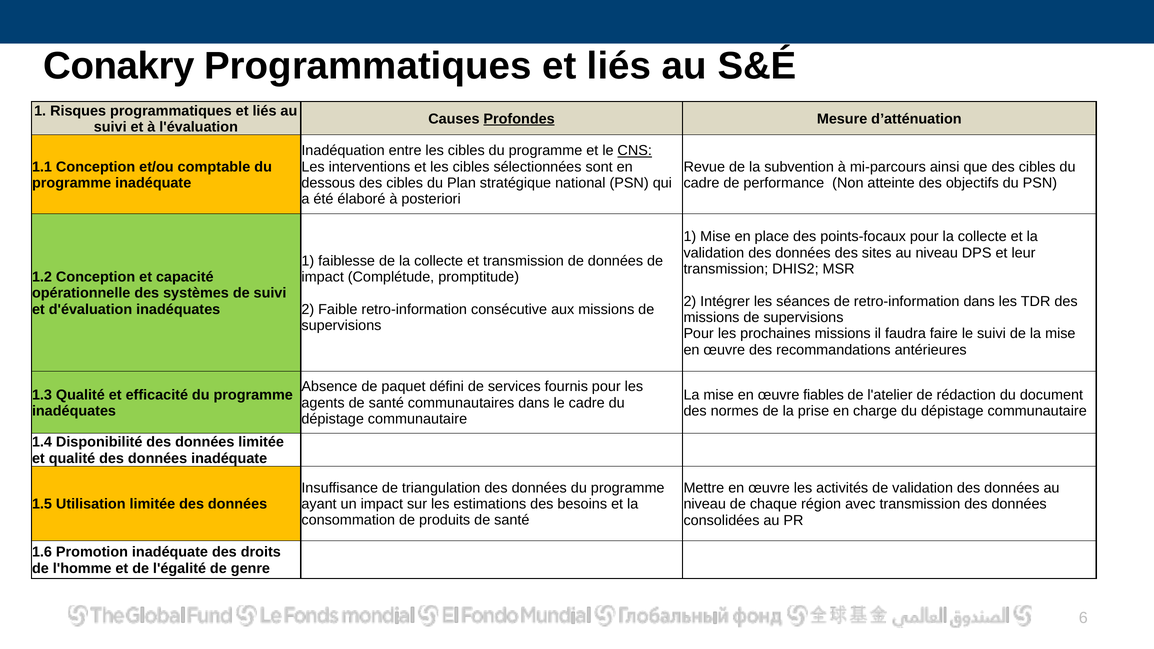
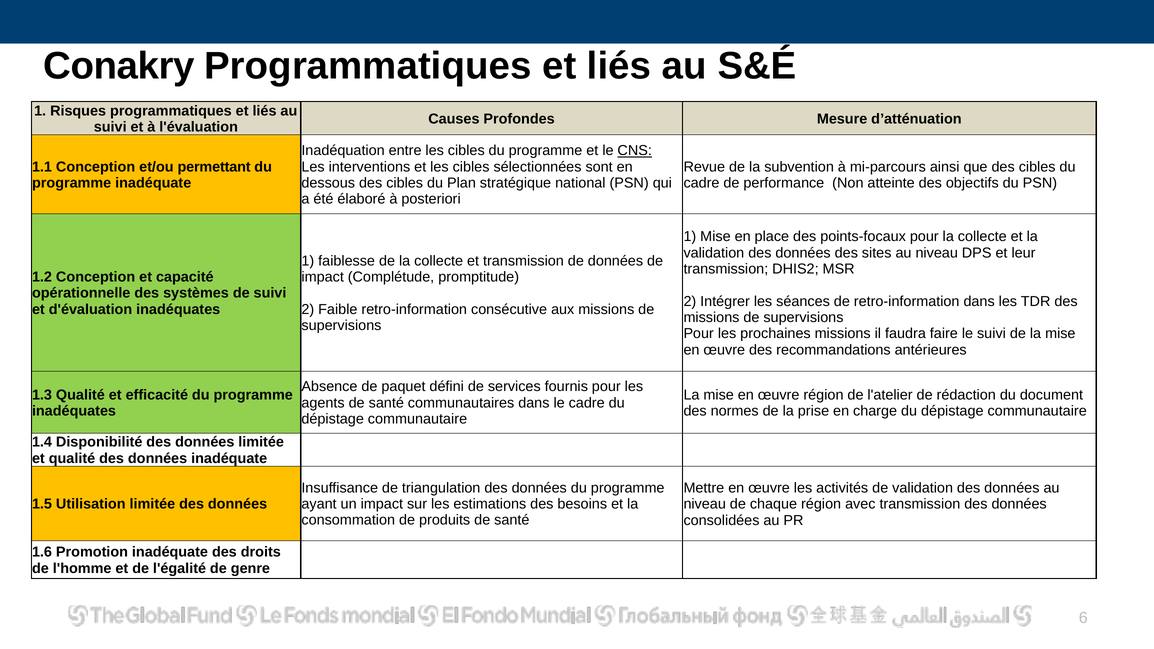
Profondes underline: present -> none (519, 119)
comptable: comptable -> permettant (214, 167)
œuvre fiables: fiables -> région (823, 395)
